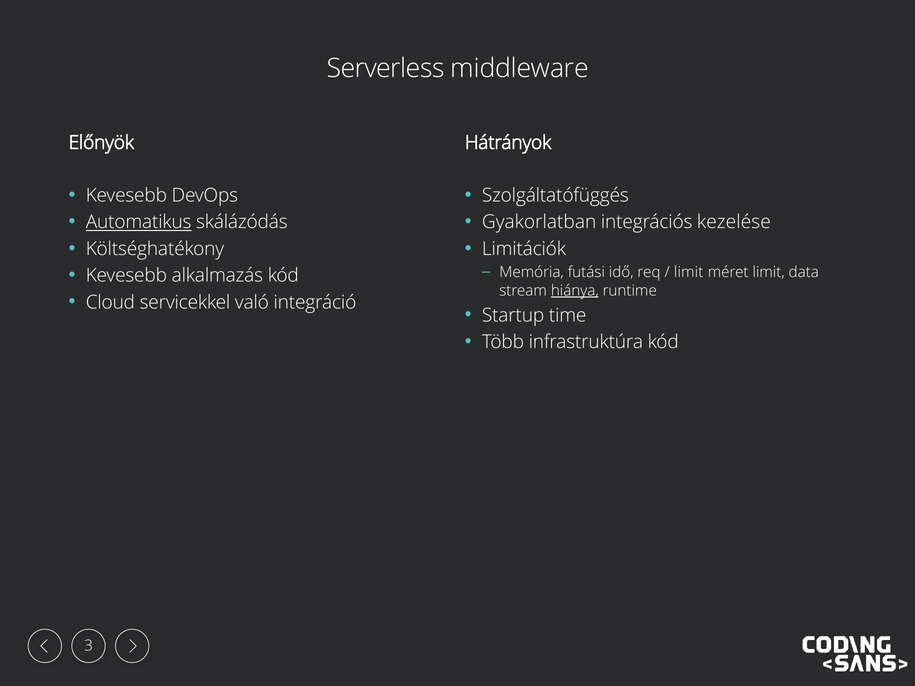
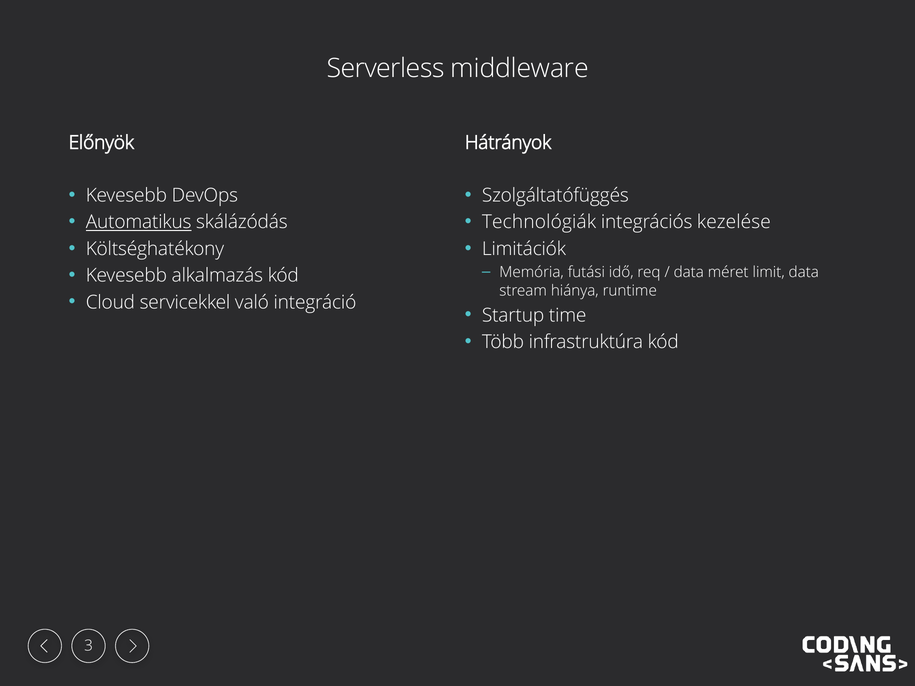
Gyakorlatban: Gyakorlatban -> Technológiák (539, 222)
limit: limit -> data (689, 272)
hiánya underline: present -> none (575, 291)
